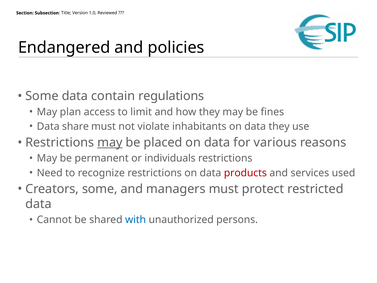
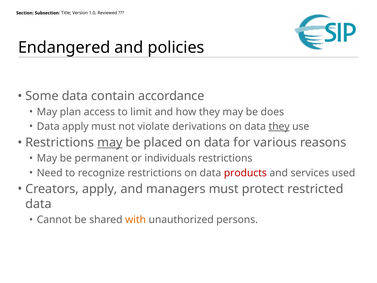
regulations: regulations -> accordance (171, 96)
fines: fines -> does (272, 112)
Data share: share -> apply (75, 126)
inhabitants: inhabitants -> derivations (199, 126)
they underline: none -> present (279, 126)
Creators some: some -> apply (100, 189)
with colour: blue -> orange (136, 220)
